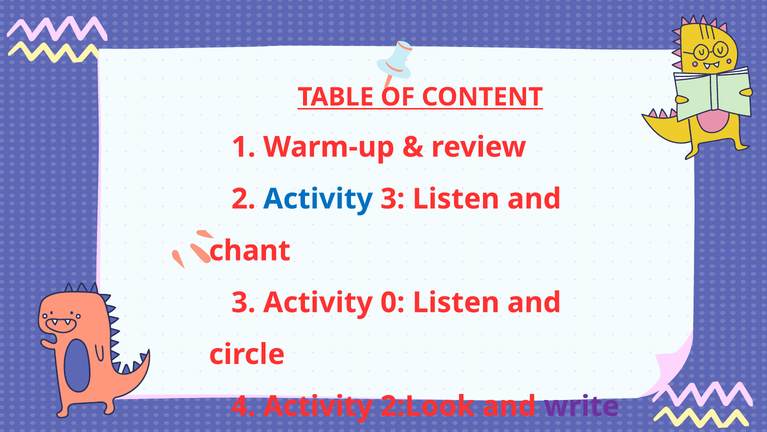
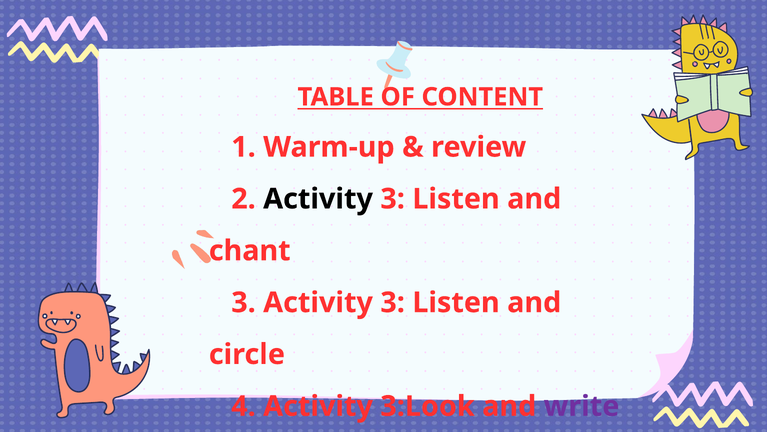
Activity colour: blue -> black (318, 199)
3 Activity 0: 0 -> 3 (393, 302)
2:Look: 2:Look -> 3:Look (428, 406)
